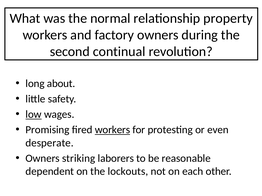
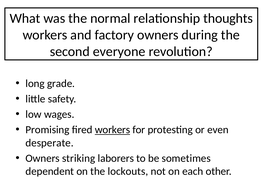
property: property -> thoughts (228, 18)
continual: continual -> everyone (119, 52)
about: about -> grade (61, 84)
low underline: present -> none (34, 115)
reasonable: reasonable -> sometimes (186, 159)
